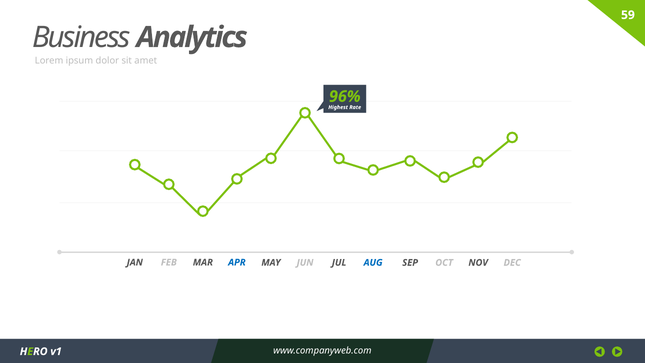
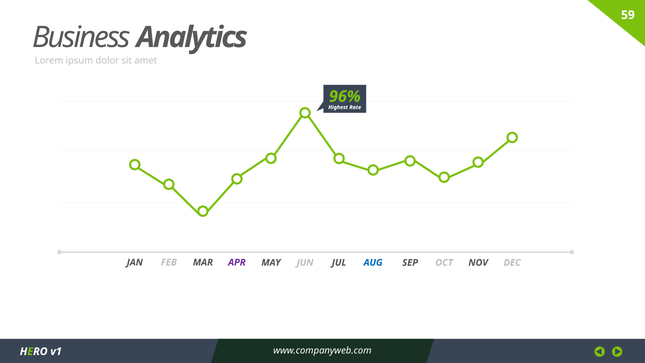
APR colour: blue -> purple (237, 262)
